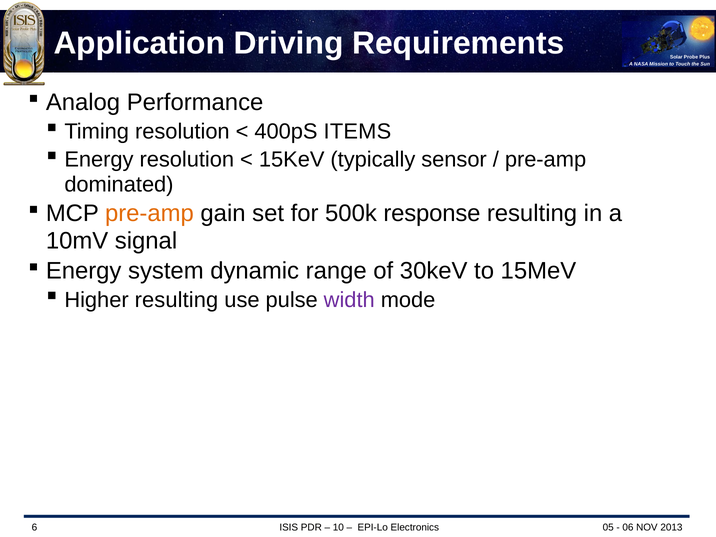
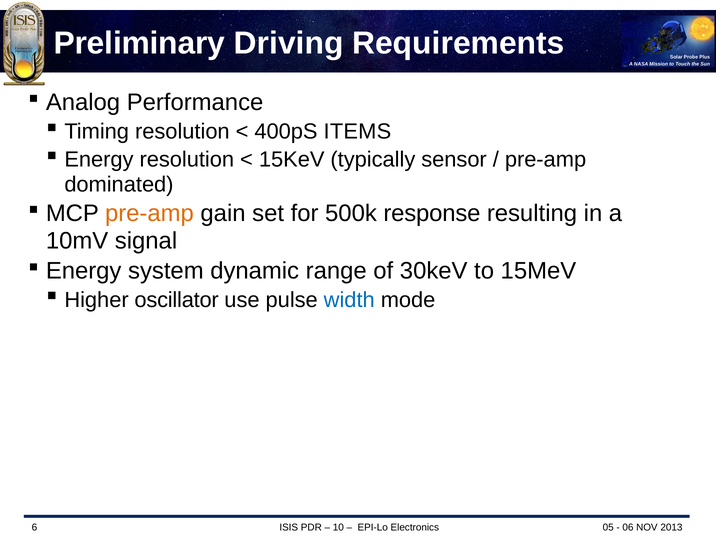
Application: Application -> Preliminary (139, 43)
Higher resulting: resulting -> oscillator (177, 300)
width colour: purple -> blue (349, 300)
